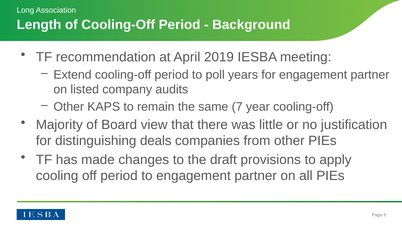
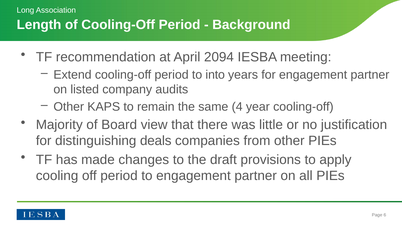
2019: 2019 -> 2094 (219, 57)
poll: poll -> into (215, 75)
7: 7 -> 4 (237, 107)
